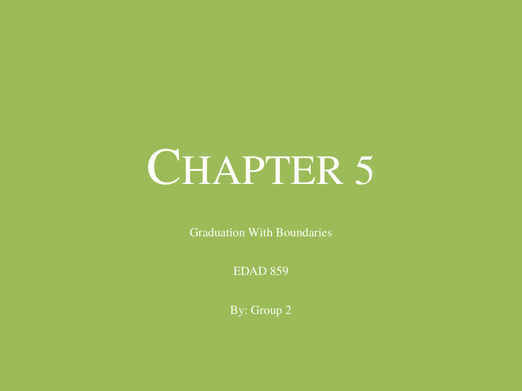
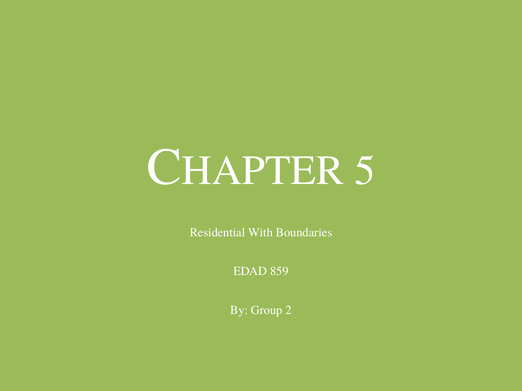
Graduation: Graduation -> Residential (217, 233)
